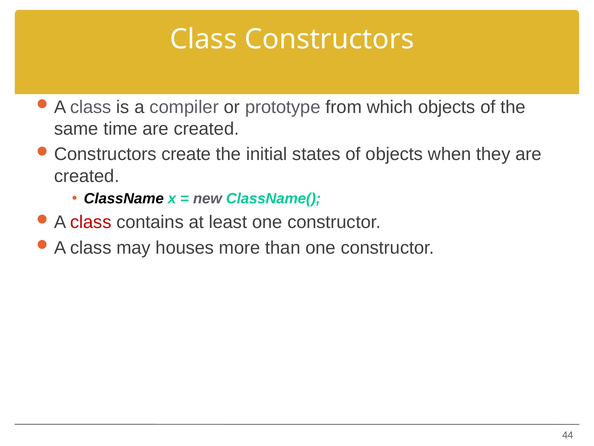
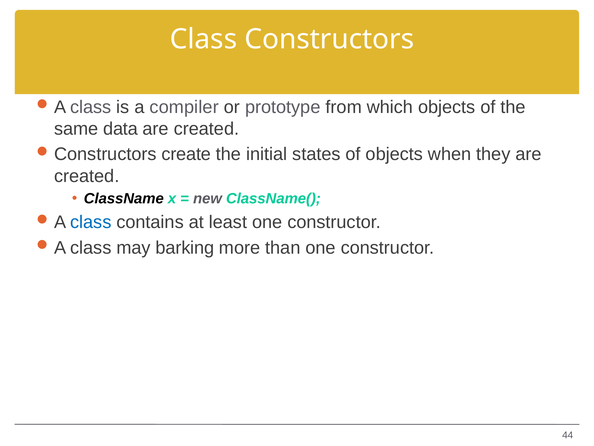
time: time -> data (121, 129)
class colour: red -> blue (91, 222)
houses: houses -> barking (185, 247)
